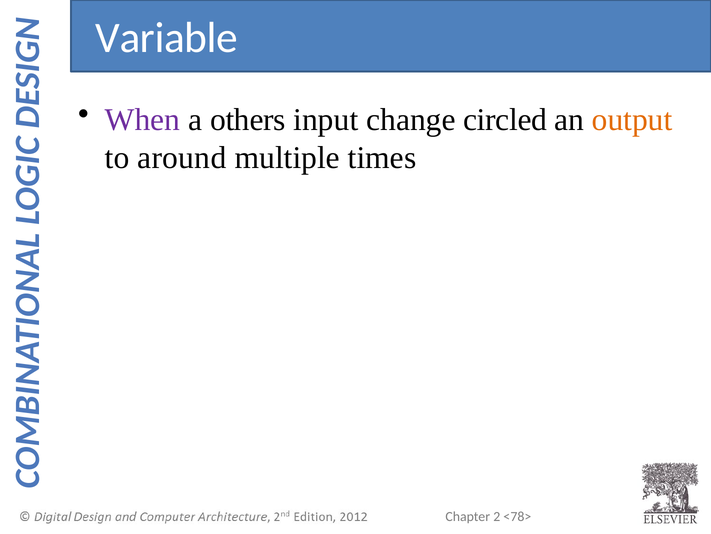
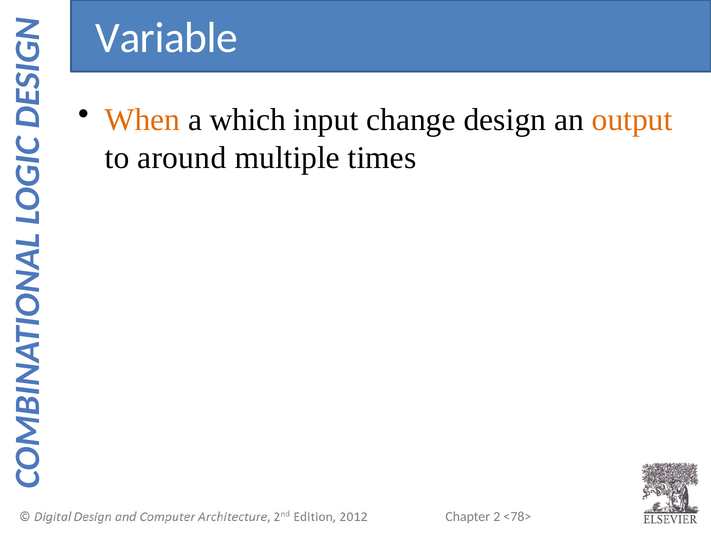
When colour: purple -> orange (143, 119)
others: others -> which (248, 119)
circled: circled -> design (505, 119)
